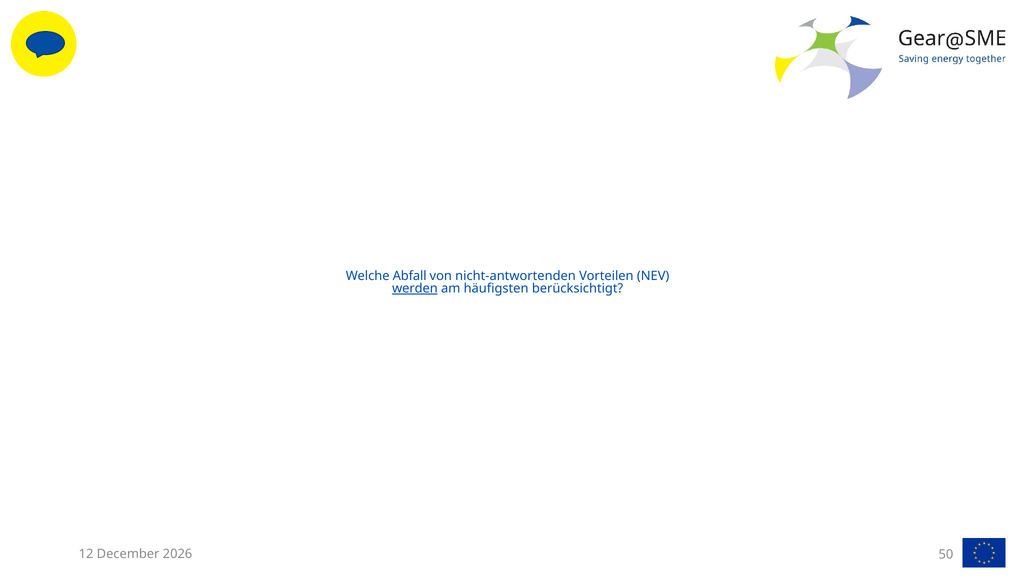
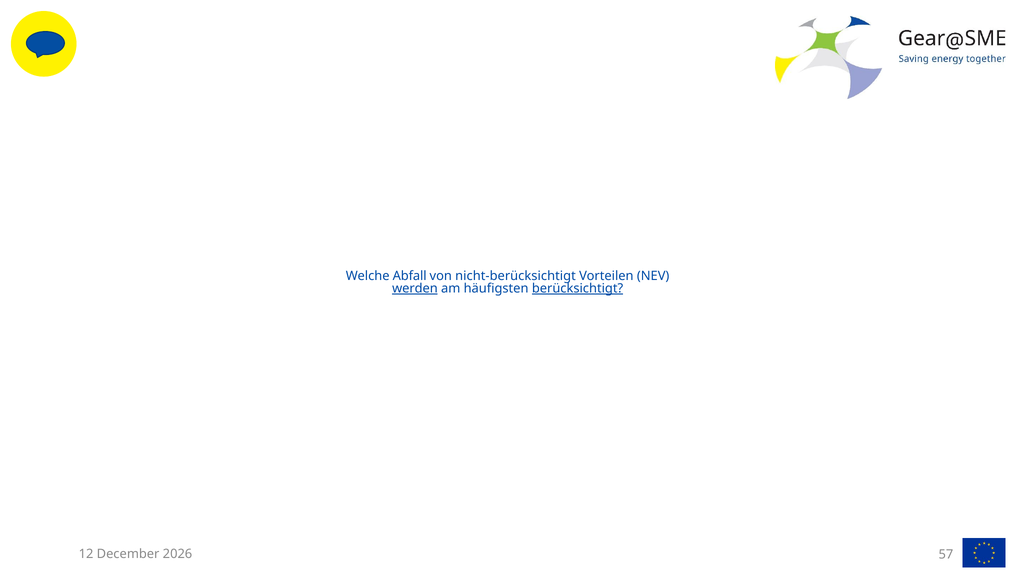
nicht-antwortenden: nicht-antwortenden -> nicht-berücksichtigt (515, 276)
berücksichtigt underline: none -> present (578, 288)
50: 50 -> 57 (946, 554)
